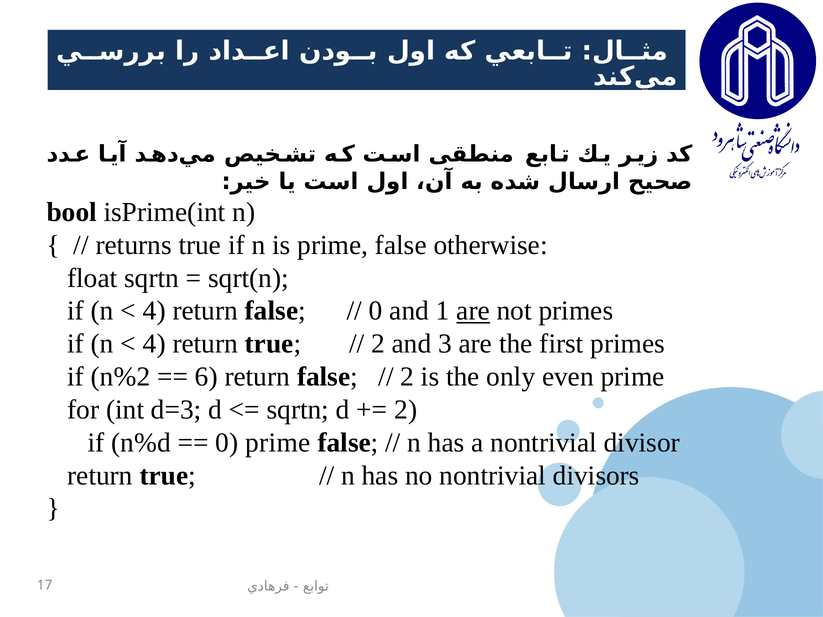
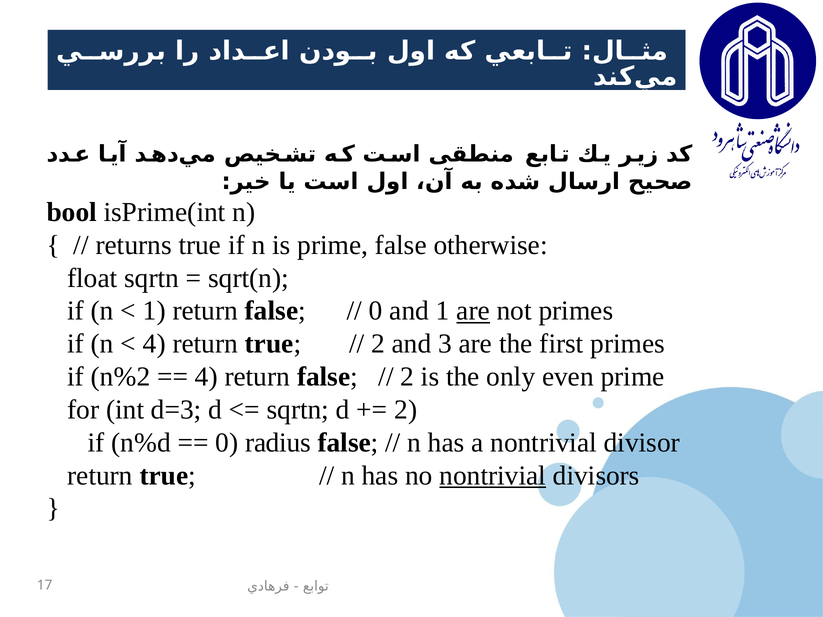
4: 4 -> 1 (154, 311)
6: 6 -> 4 (206, 377)
0 prime: prime -> radius (278, 443)
nontrivial underline: none -> present (493, 476)
